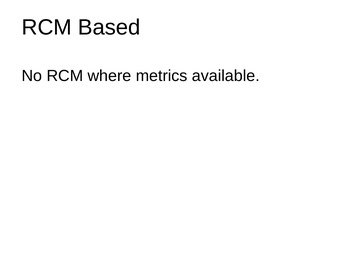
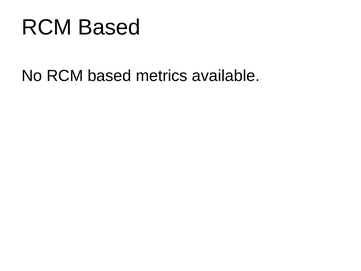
No RCM where: where -> based (109, 76)
